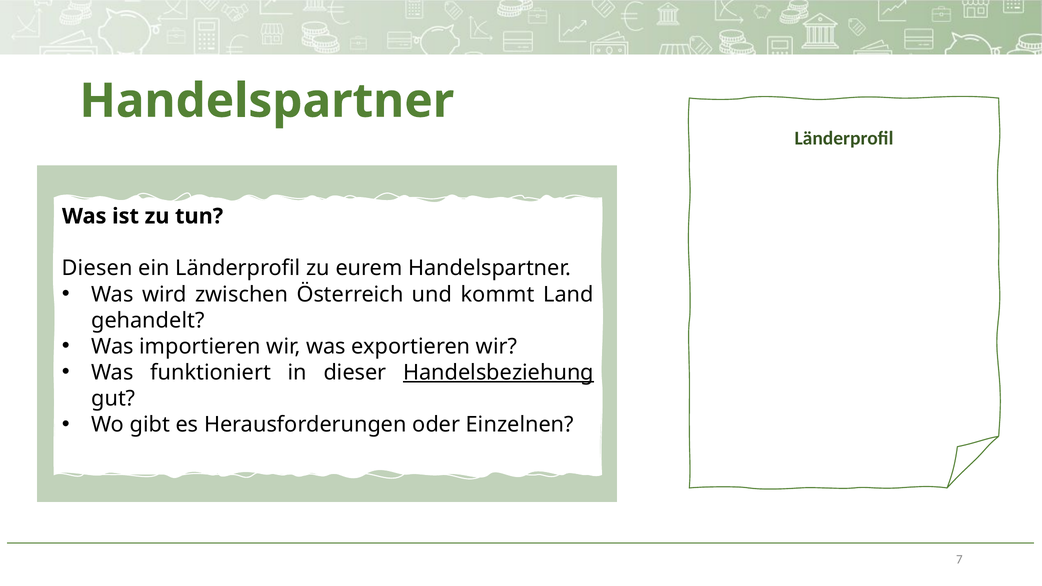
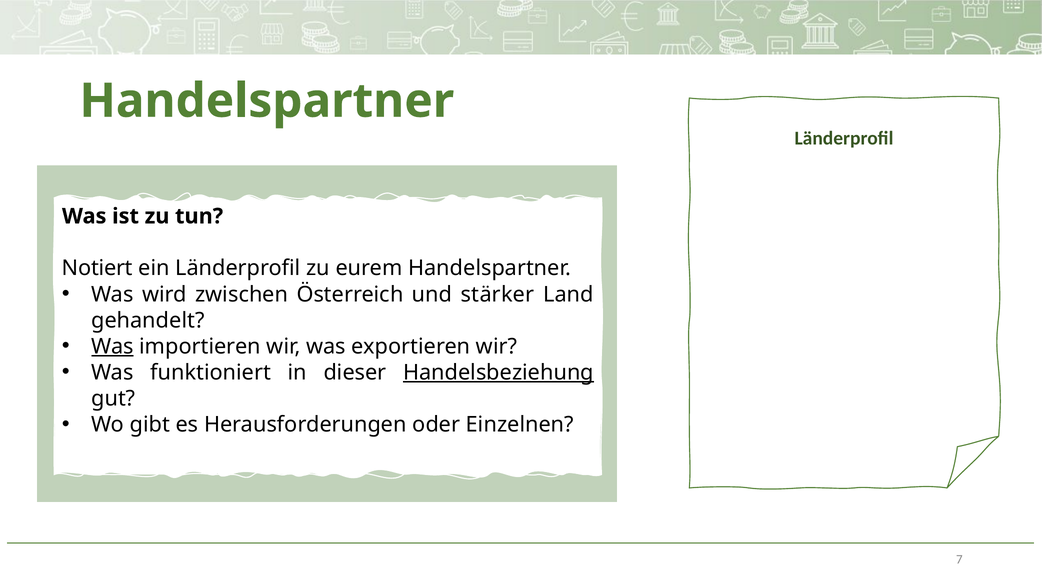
Diesen: Diesen -> Notiert (97, 268)
kommt: kommt -> stärker (498, 294)
Was underline: none -> present (113, 347)
